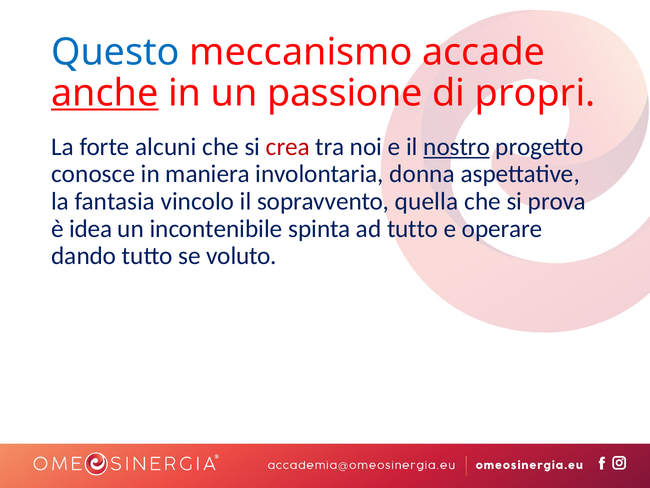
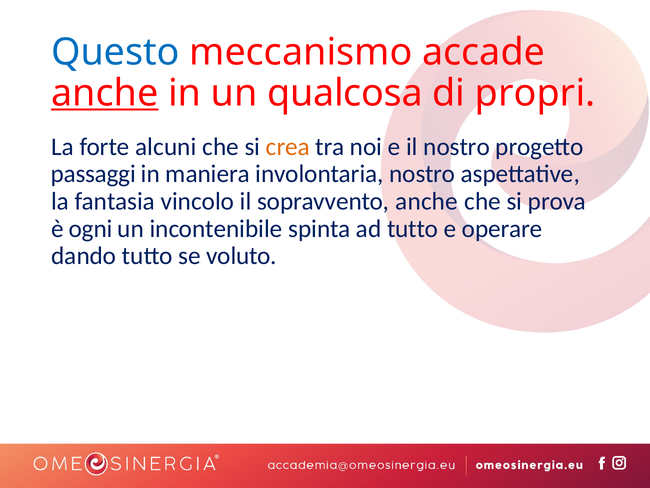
passione: passione -> qualcosa (345, 93)
crea colour: red -> orange (288, 147)
nostro underline: present -> none (457, 147)
conosce: conosce -> passaggi (93, 174)
involontaria donna: donna -> nostro (422, 174)
sopravvento quella: quella -> anche (427, 201)
idea: idea -> ogni (91, 228)
